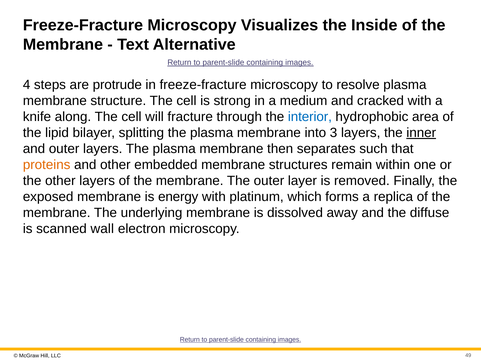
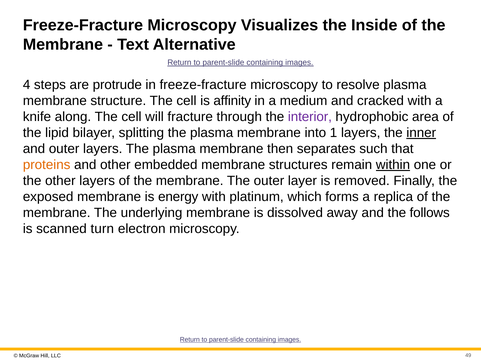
strong: strong -> affinity (232, 101)
interior colour: blue -> purple (310, 117)
3: 3 -> 1 (334, 133)
within underline: none -> present (393, 165)
diffuse: diffuse -> follows (430, 213)
wall: wall -> turn (102, 229)
